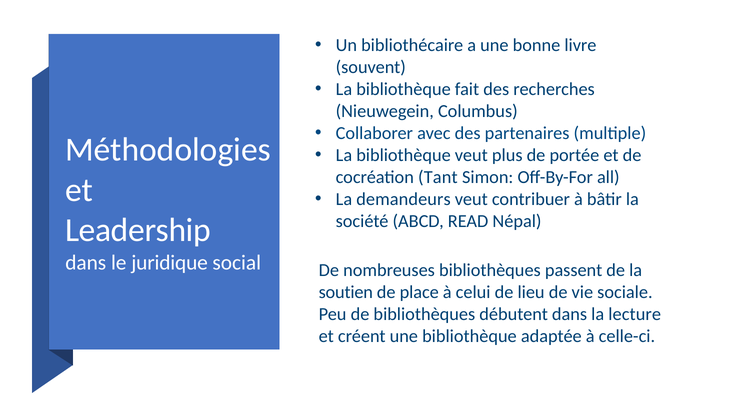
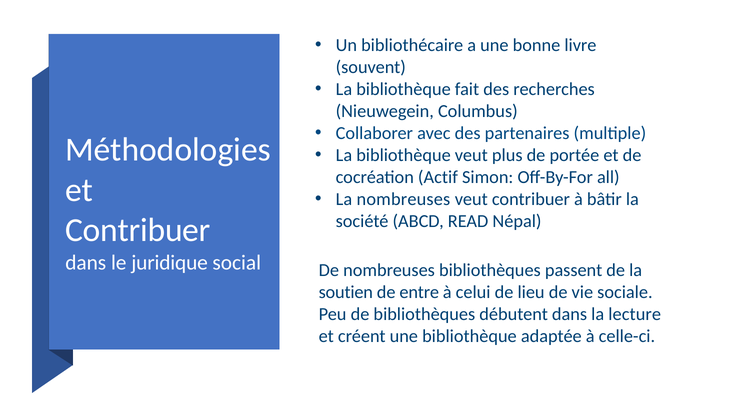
Tant: Tant -> Actif (438, 177)
La demandeurs: demandeurs -> nombreuses (403, 199)
Leadership: Leadership -> Contribuer (138, 230)
place: place -> entre (419, 292)
